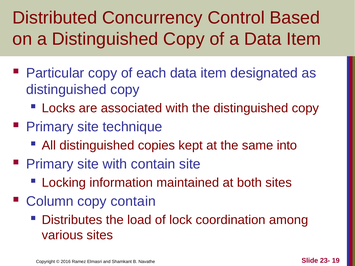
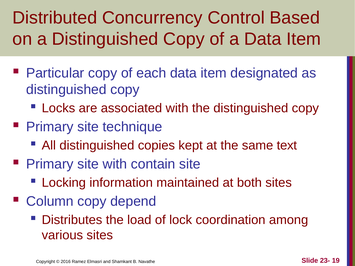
into: into -> text (287, 145)
copy contain: contain -> depend (133, 202)
